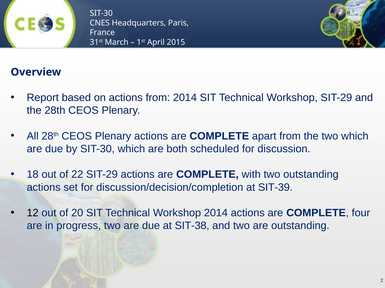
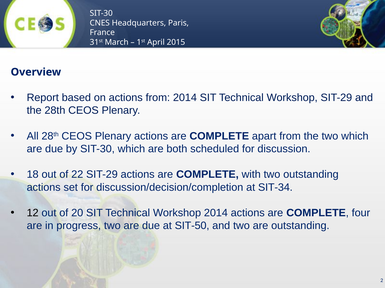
SIT-39: SIT-39 -> SIT-34 (275, 188)
SIT-38: SIT-38 -> SIT-50 (192, 226)
